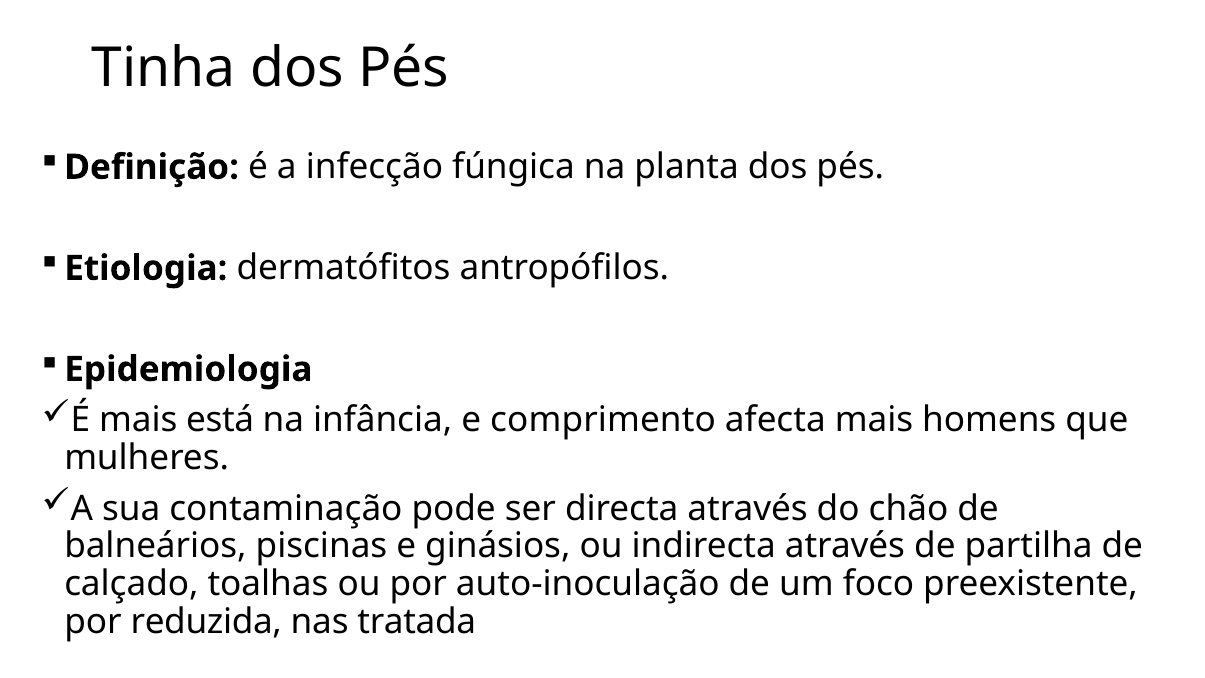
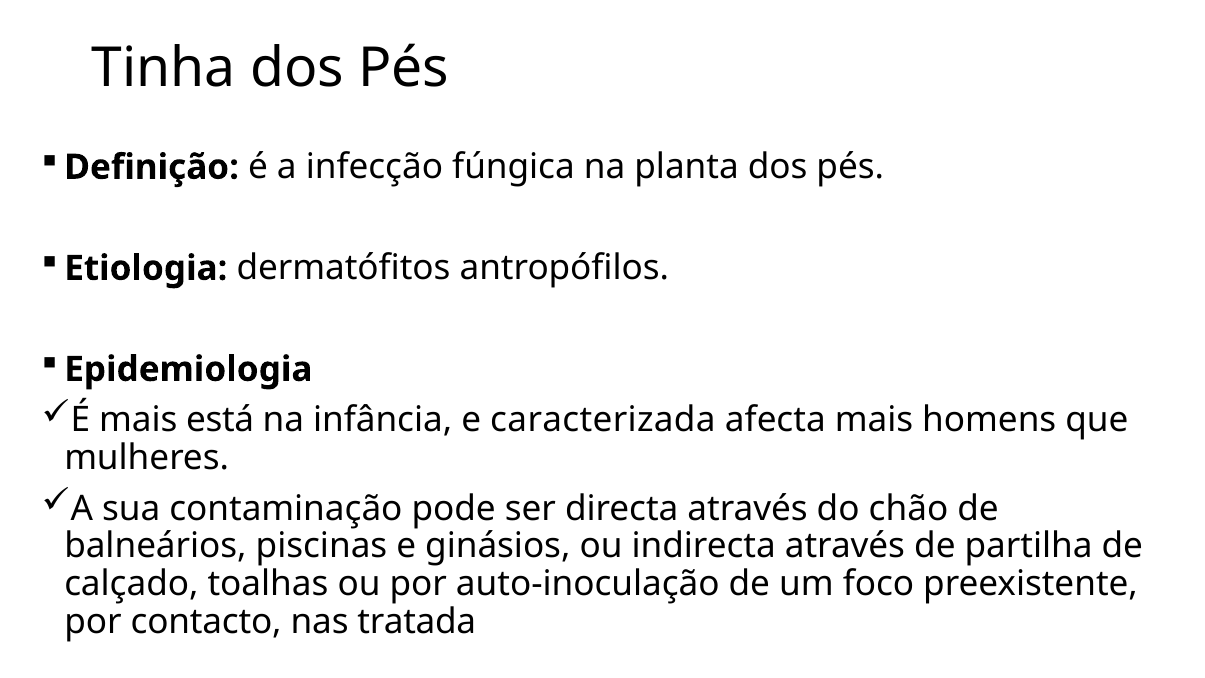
comprimento: comprimento -> caracterizada (603, 420)
reduzida: reduzida -> contacto (206, 622)
